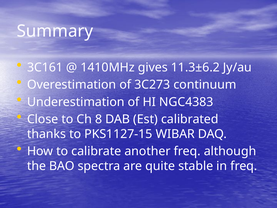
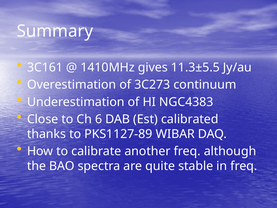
11.3±6.2: 11.3±6.2 -> 11.3±5.5 (195, 67)
8: 8 -> 6 (99, 119)
PKS1127-15: PKS1127-15 -> PKS1127-89 (118, 134)
